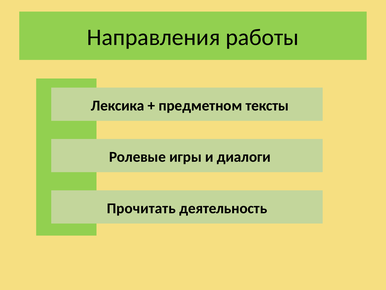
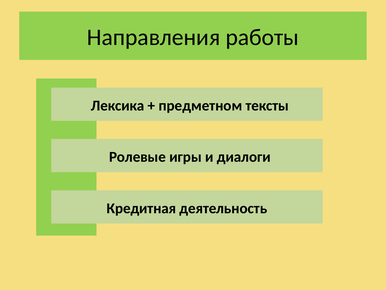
Прочитать: Прочитать -> Кредитная (141, 208)
